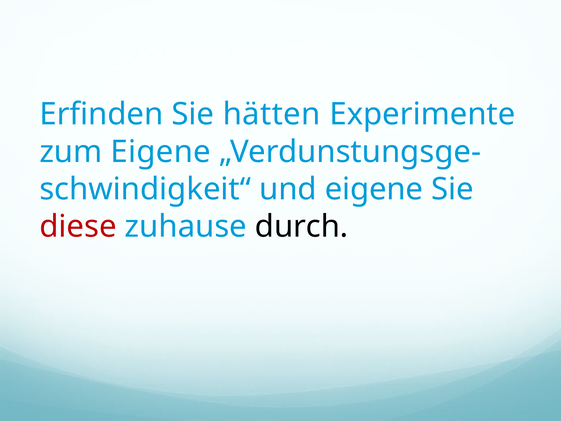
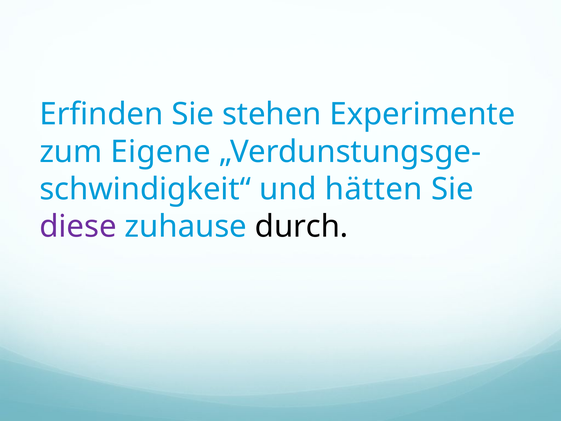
hätten: hätten -> stehen (272, 114)
und eigene: eigene -> hätten (374, 189)
diese colour: red -> purple (78, 226)
